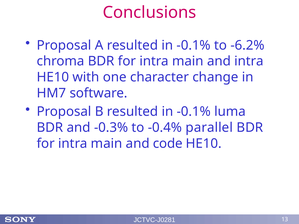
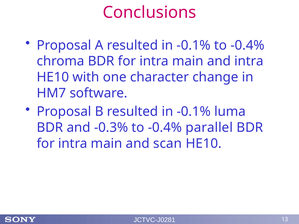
-0.1% to -6.2%: -6.2% -> -0.4% (247, 45)
code: code -> scan (168, 144)
